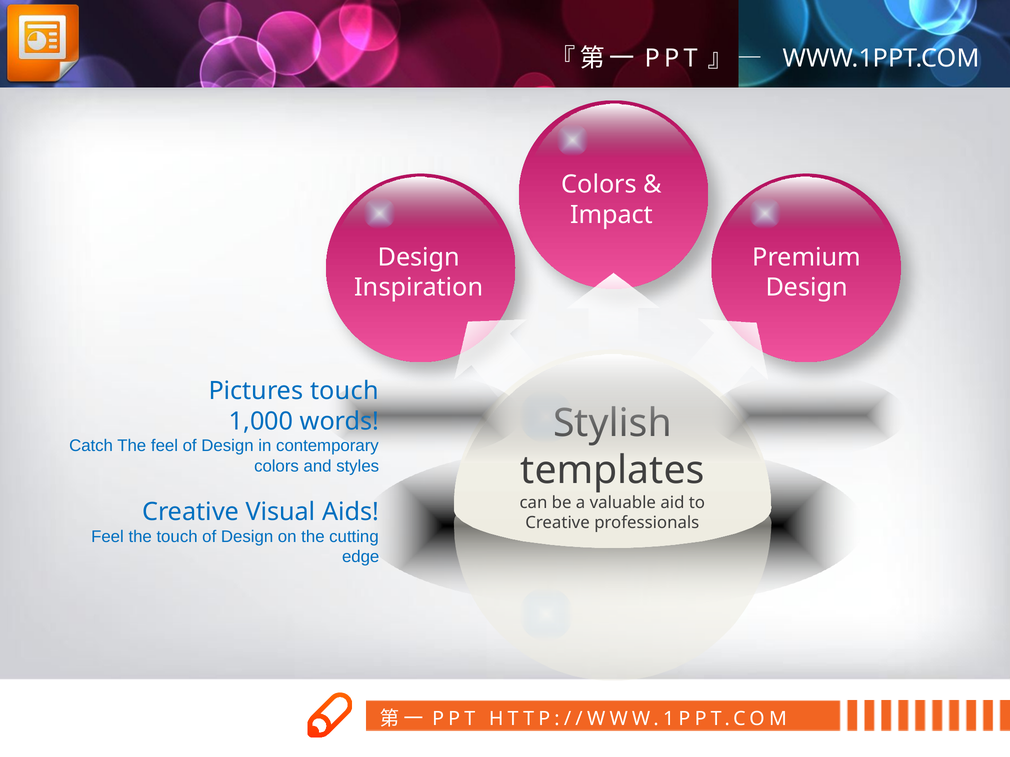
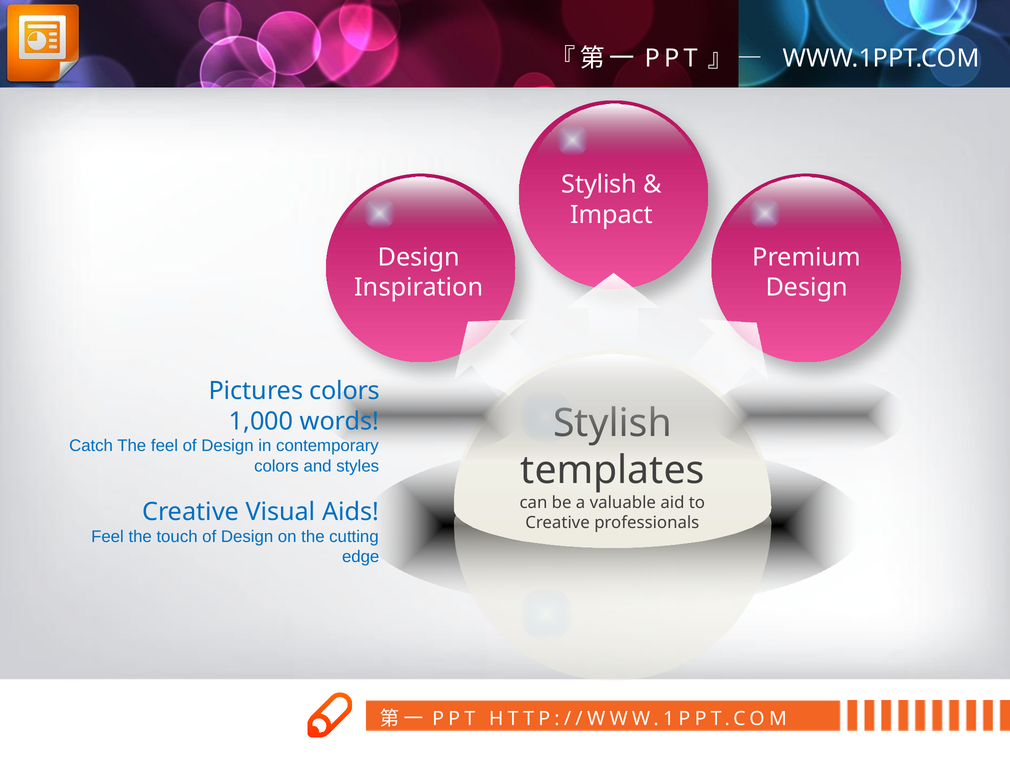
Colors: Colors -> Stylish (599, 185)
Pictures touch: touch -> colors (345, 391)
